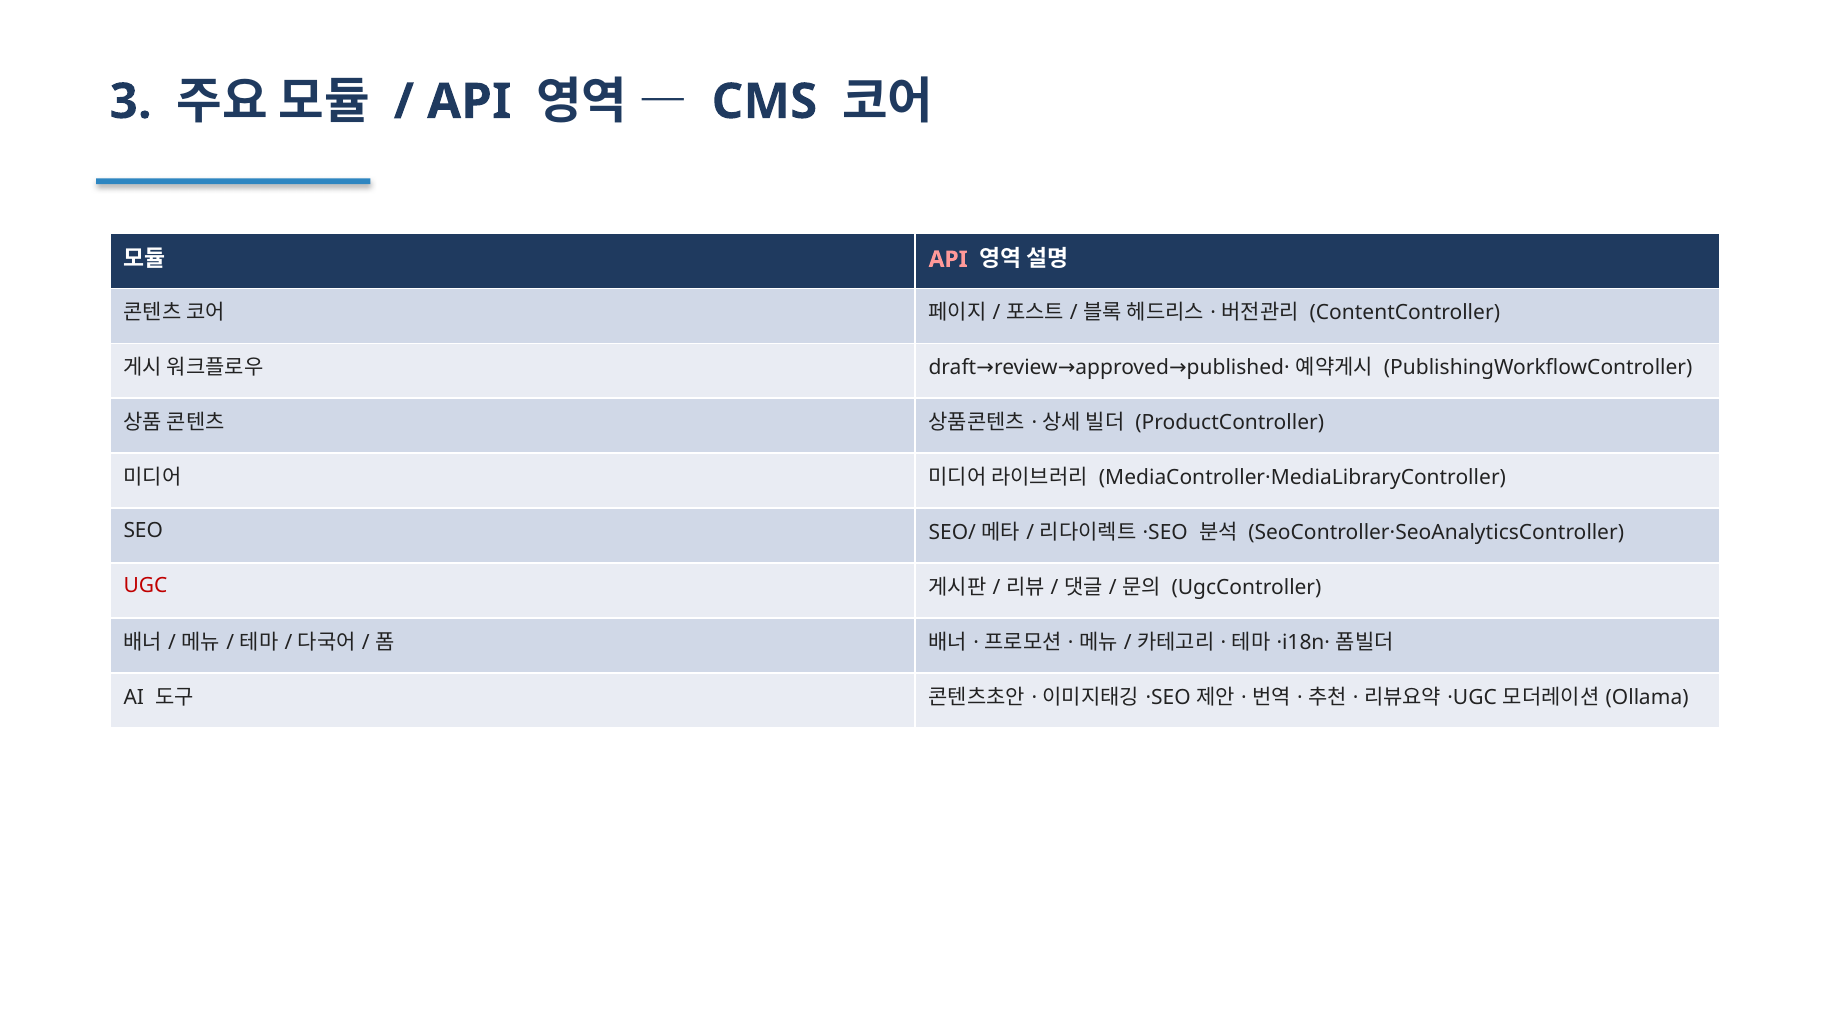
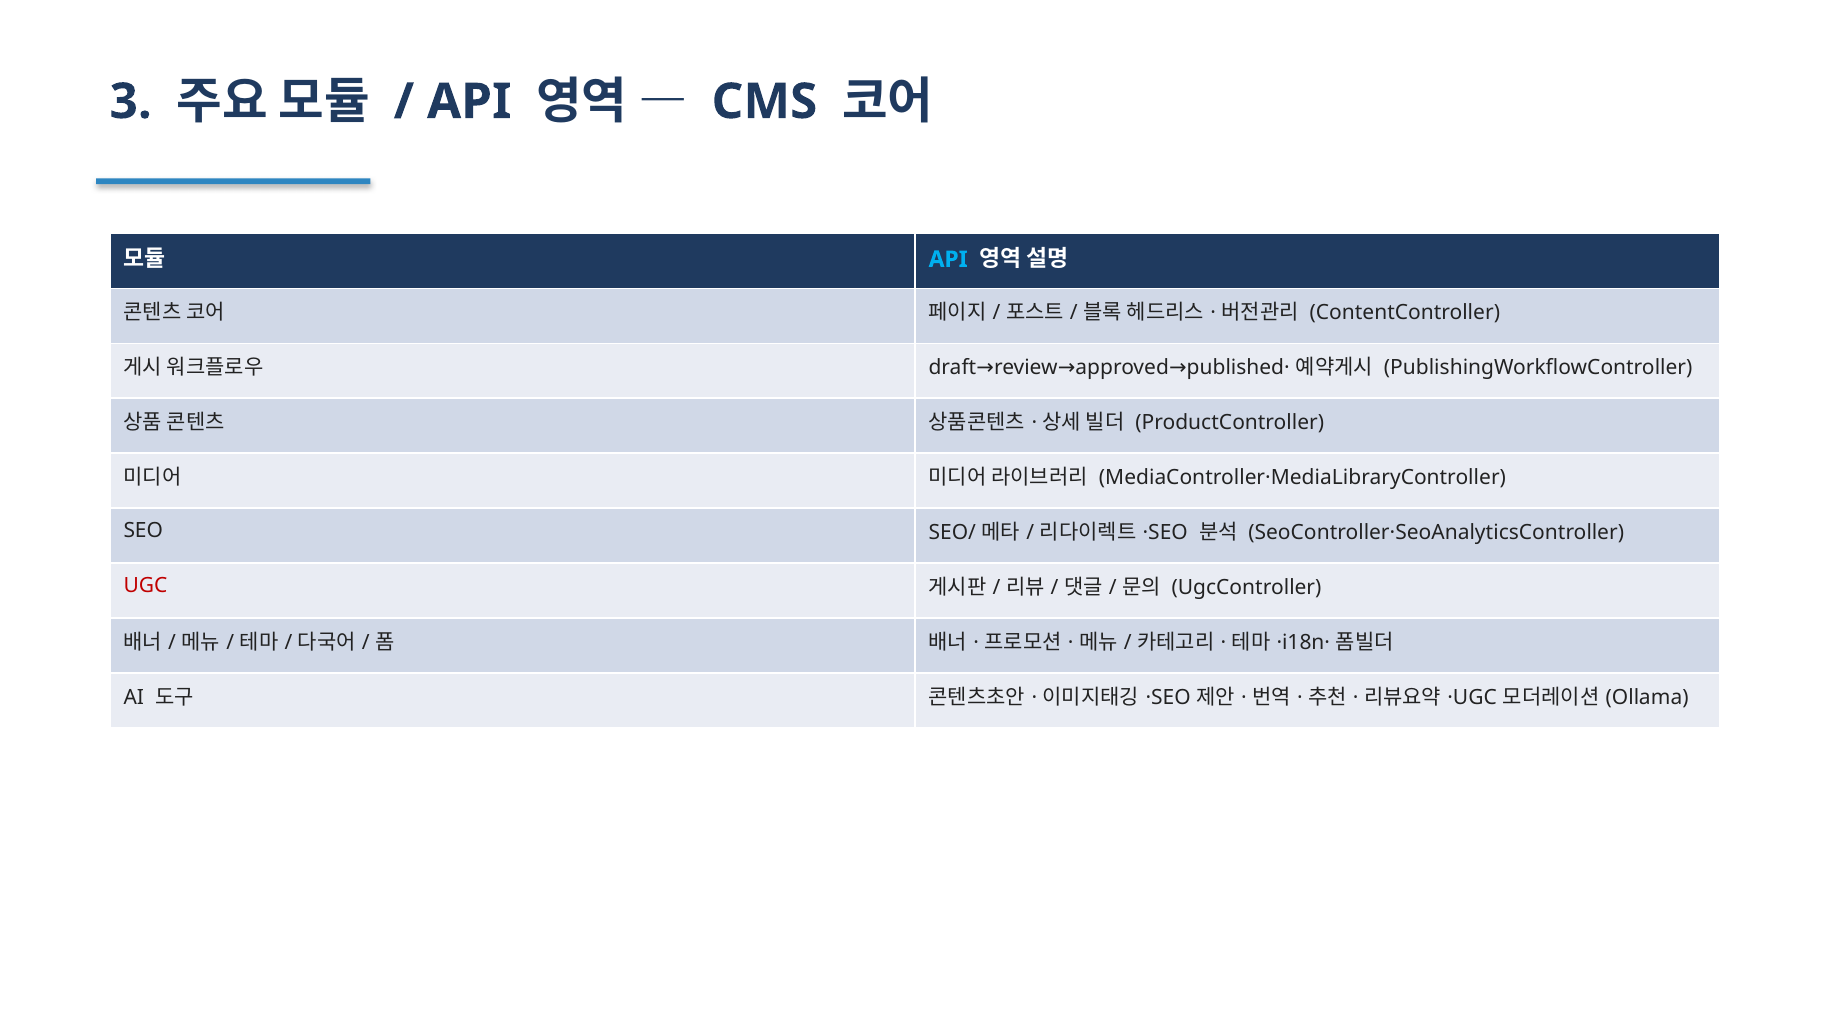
API colour: pink -> light blue (948, 259)
